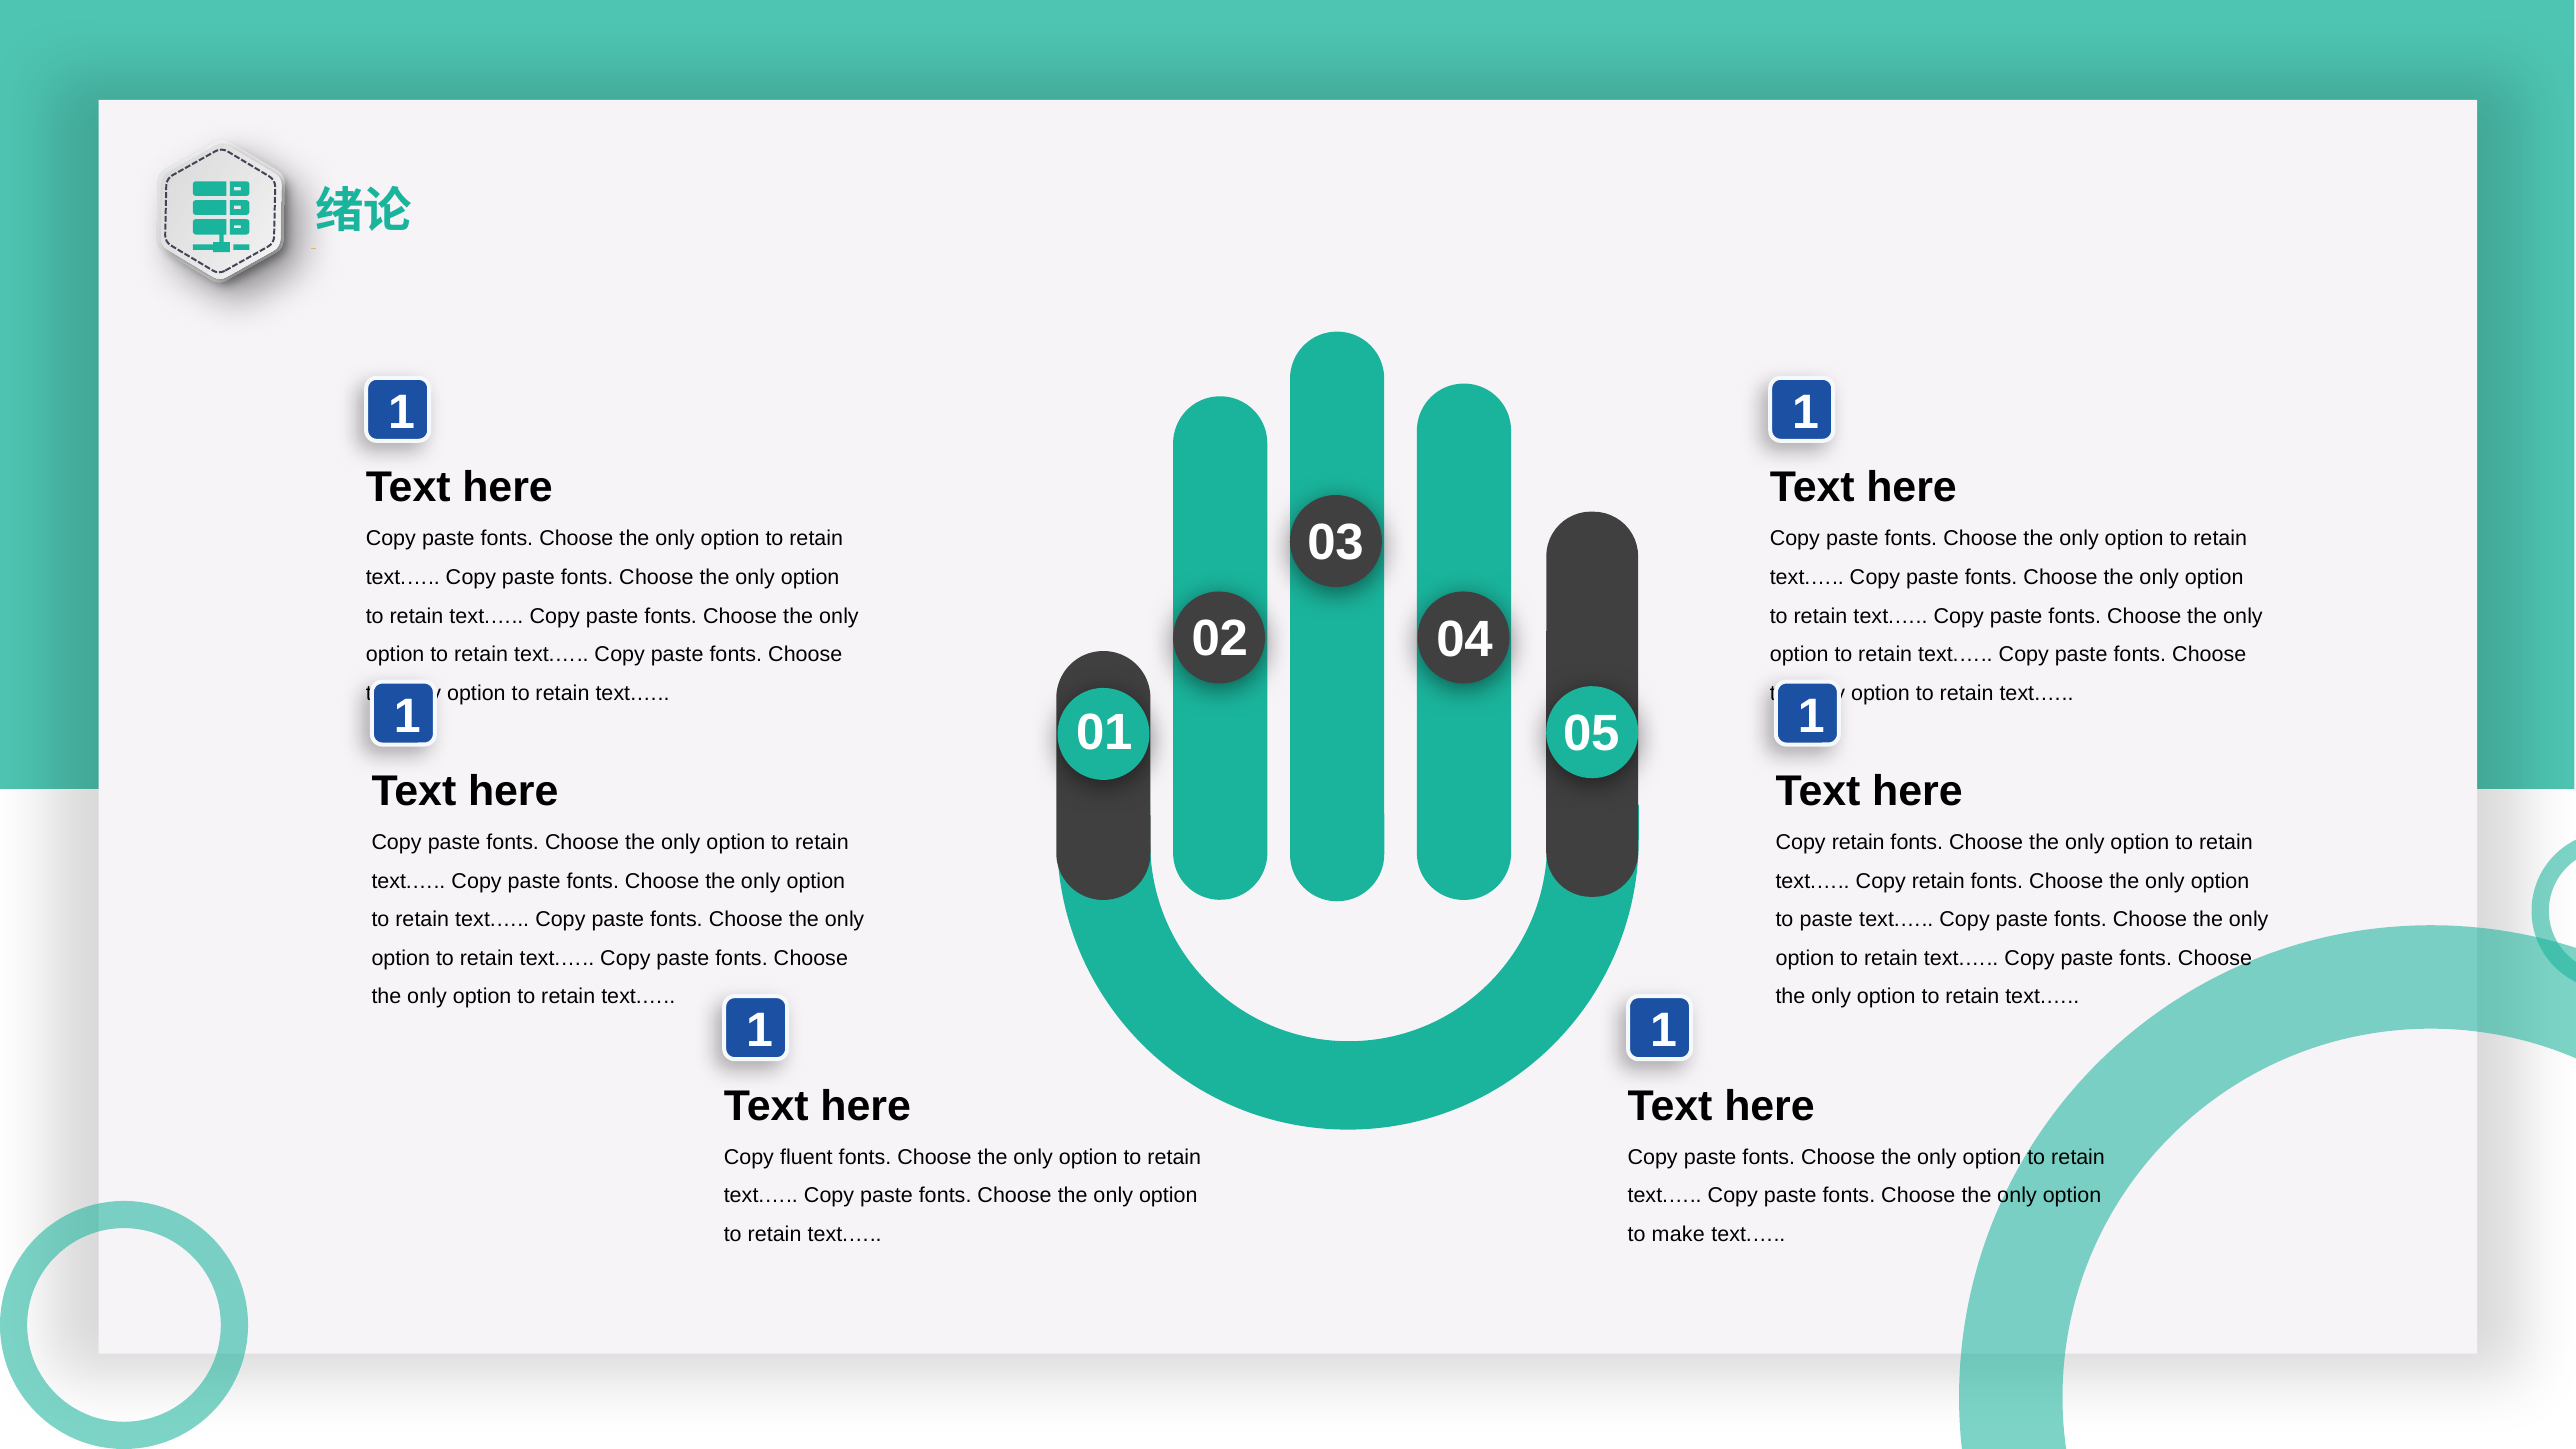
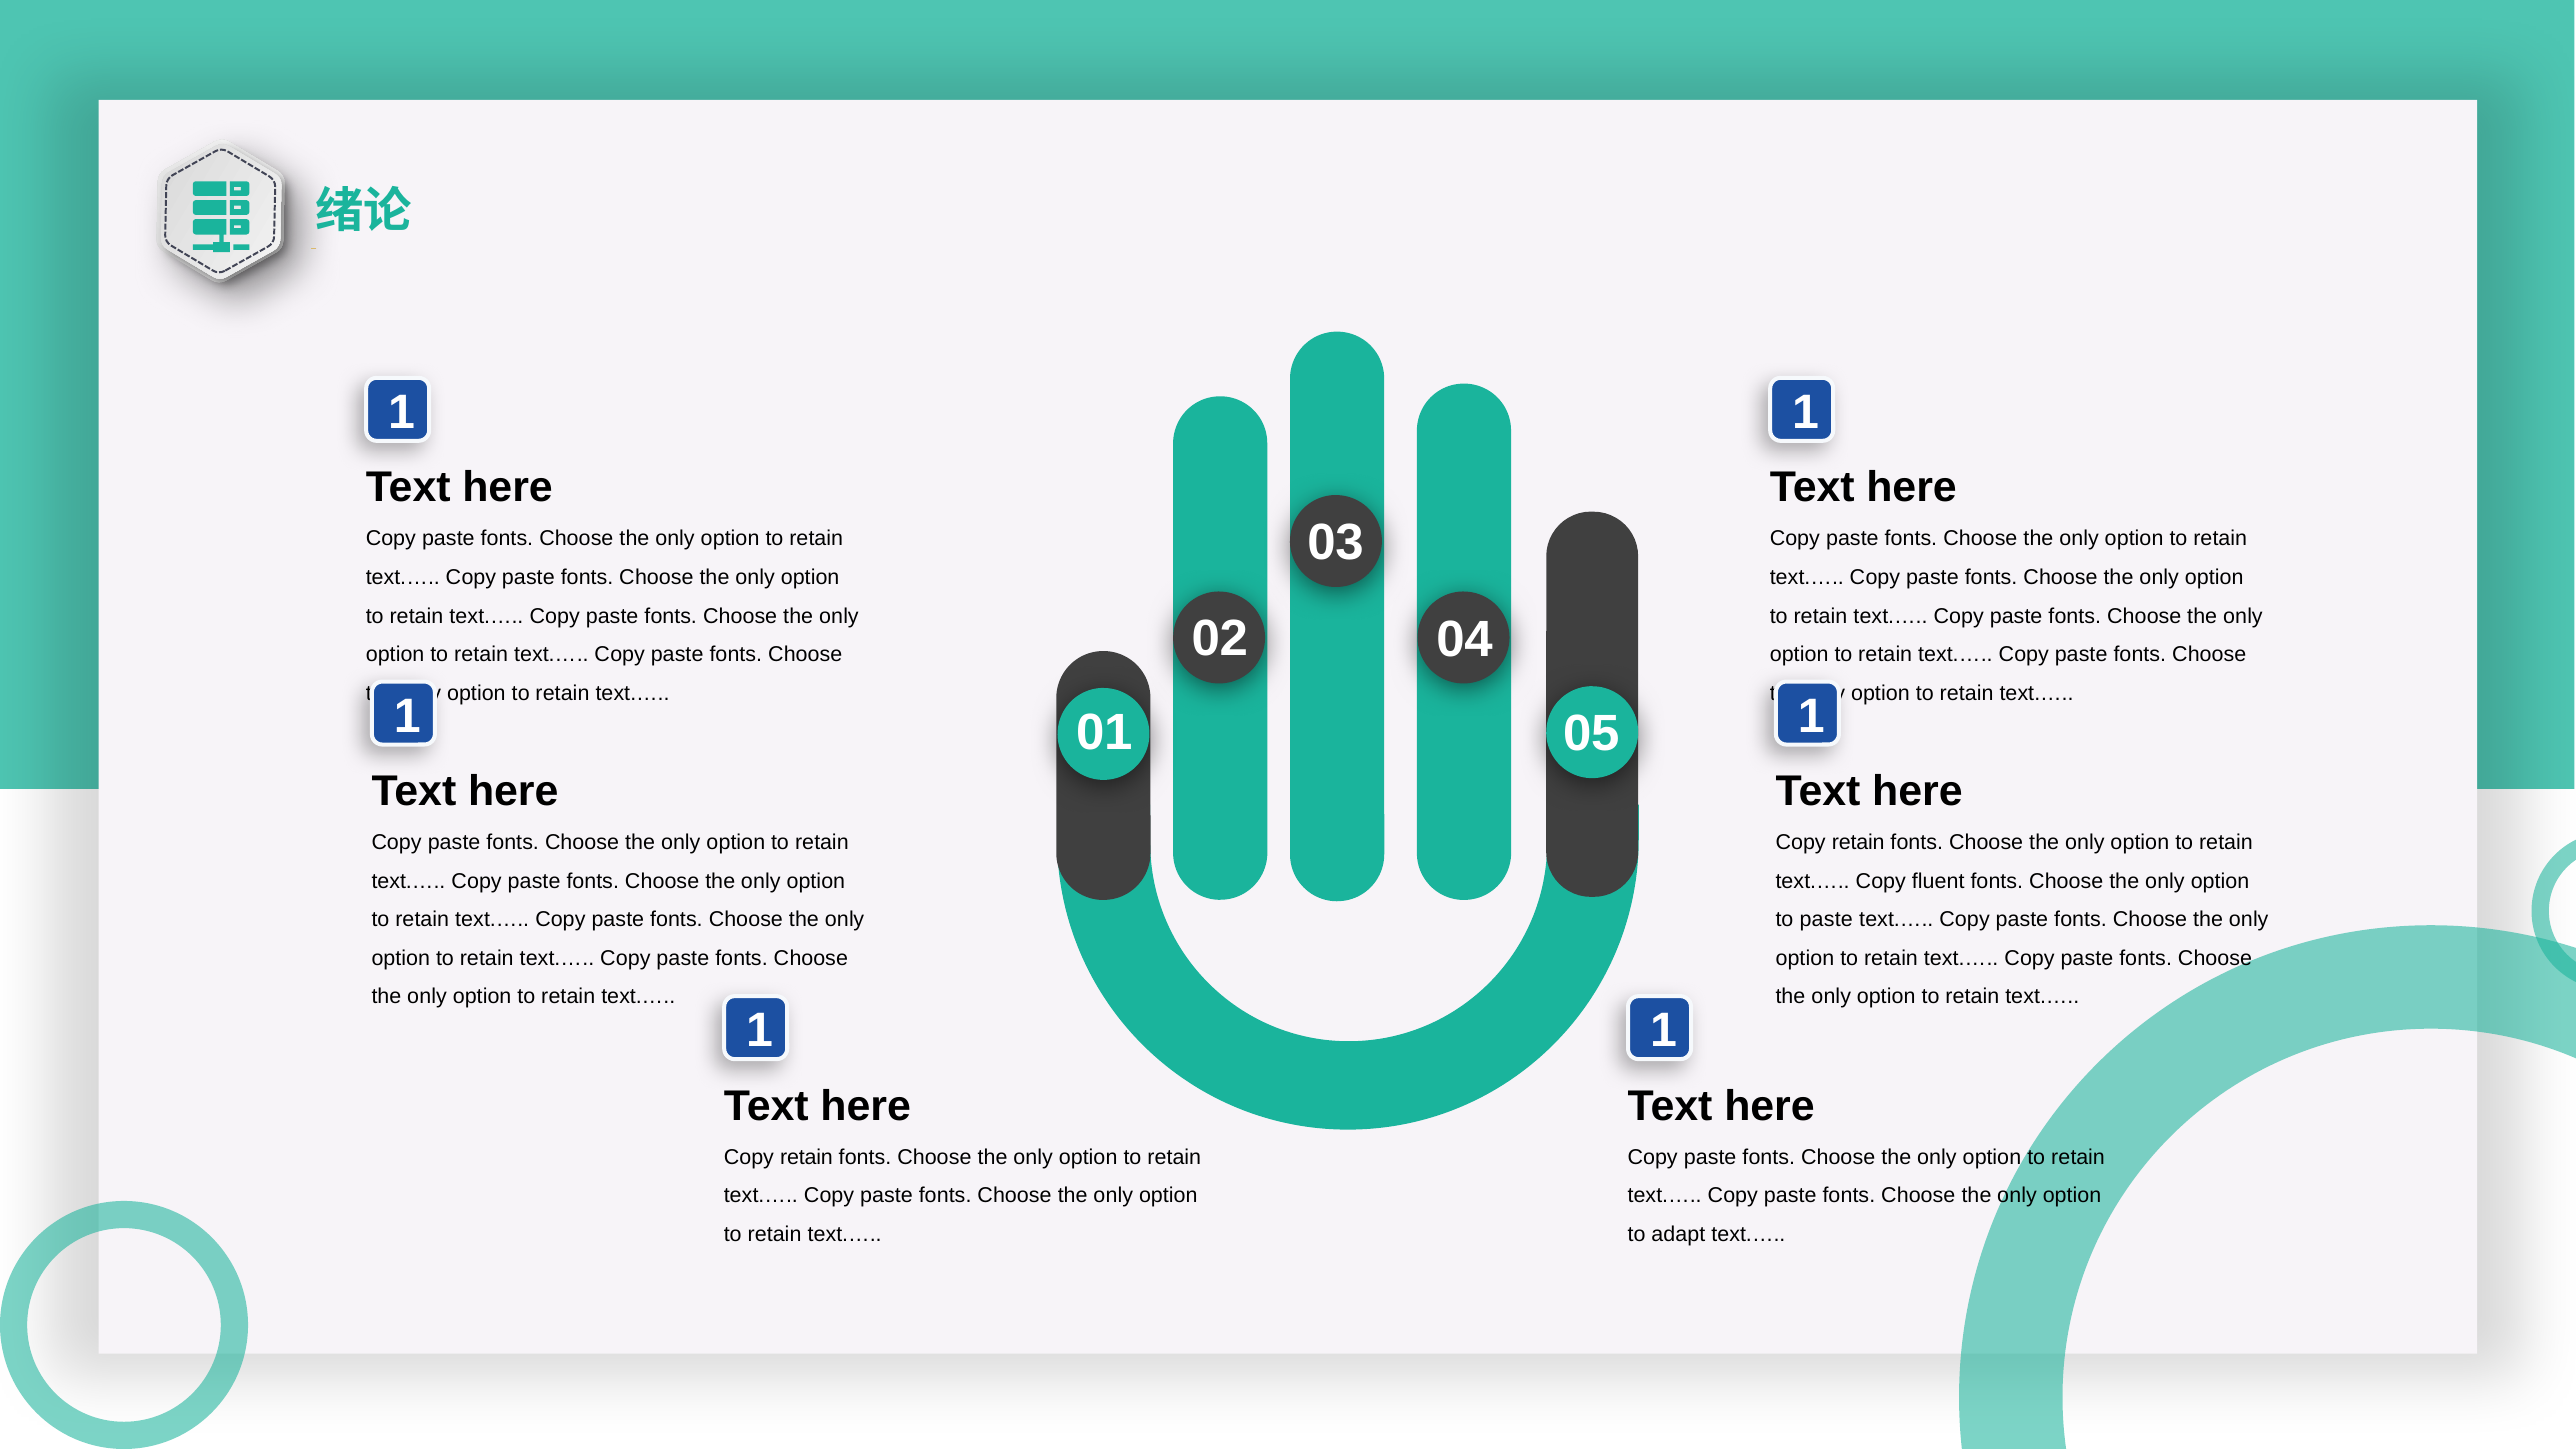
text.… Copy retain: retain -> fluent (1938, 881)
fluent: fluent -> retain (807, 1157)
make: make -> adapt (1678, 1234)
